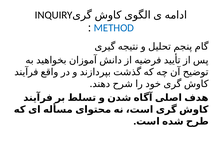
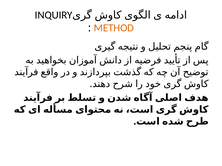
METHOD colour: blue -> orange (114, 28)
